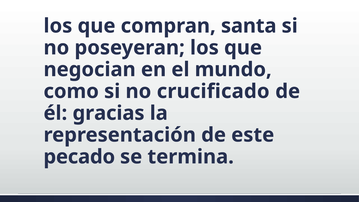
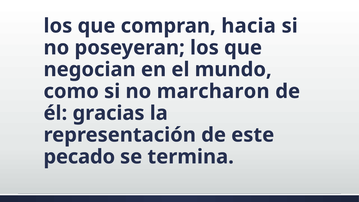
santa: santa -> hacia (249, 26)
crucificado: crucificado -> marcharon (213, 91)
